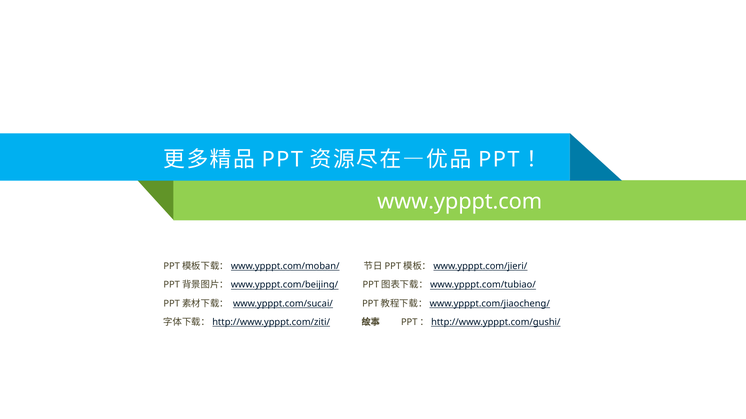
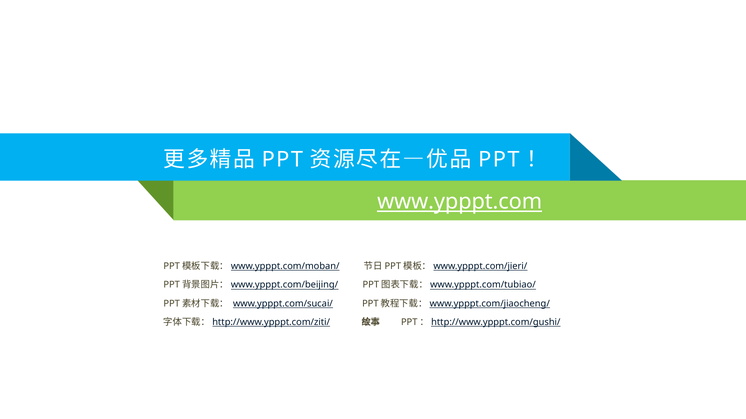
www.ypppt.com underline: none -> present (460, 202)
